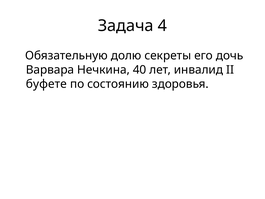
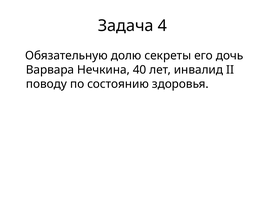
буфете: буфете -> поводу (46, 84)
